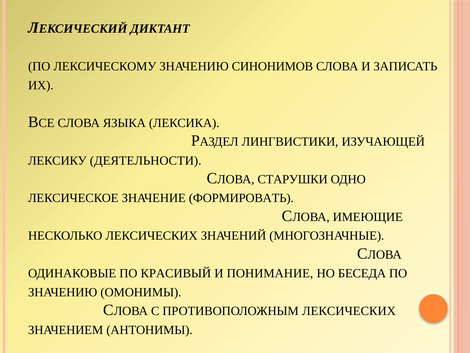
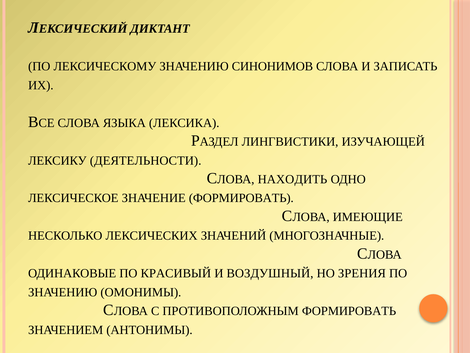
СТАРУШКИ: СТАРУШКИ -> НАХОДИТЬ (292, 179)
ПОНИМАНИЕ: ПОНИМАНИЕ -> ВОЗДУШНЫЙ (270, 273)
БЕСЕДА: БЕСЕДА -> ЗРЕНИЯ (362, 273)
ПРОТИВОПОЛОЖНЫМ ЛЕКСИЧЕСКИХ: ЛЕКСИЧЕСКИХ -> ФОРМИРОВАТЬ (349, 311)
